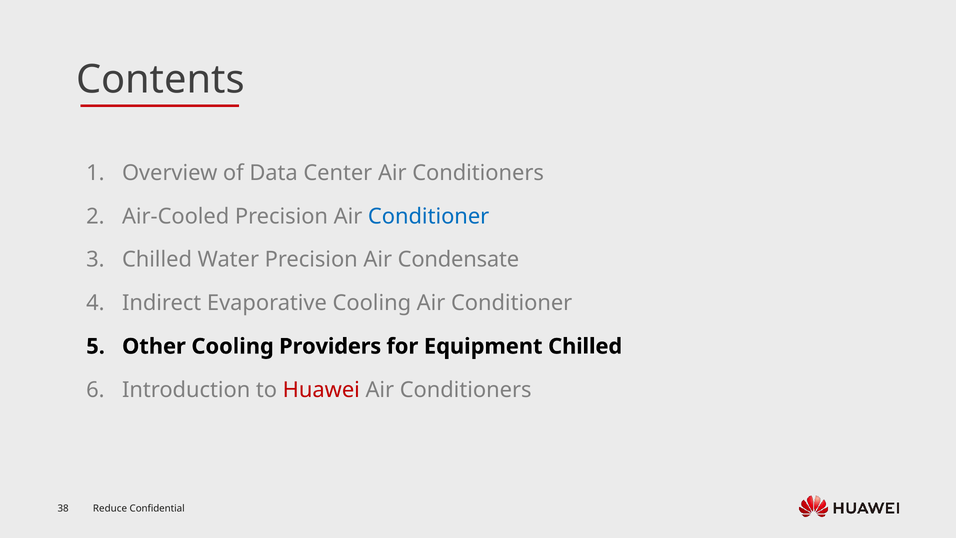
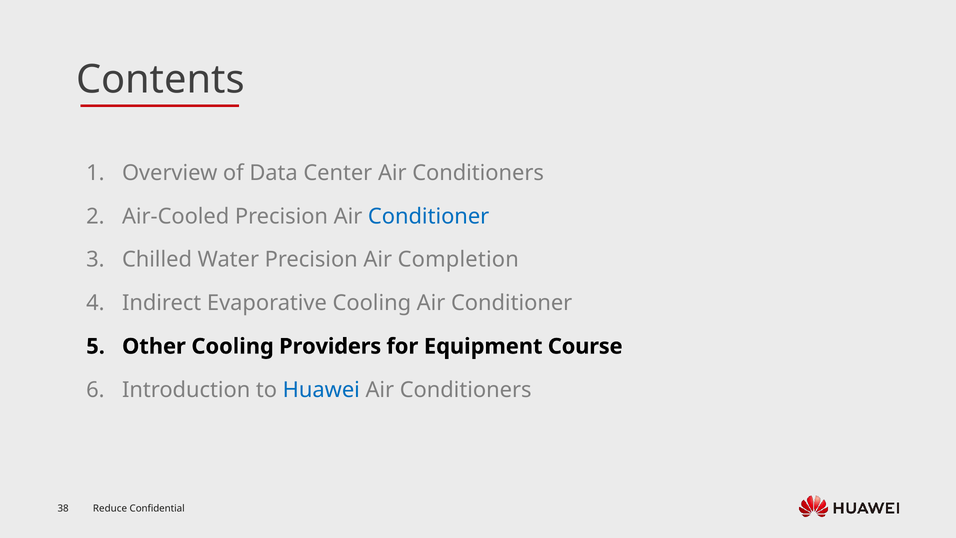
Condensate: Condensate -> Completion (458, 260)
Equipment Chilled: Chilled -> Course (585, 346)
Huawei colour: red -> blue (321, 390)
